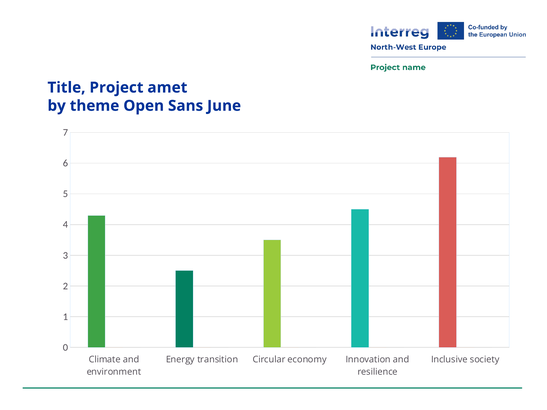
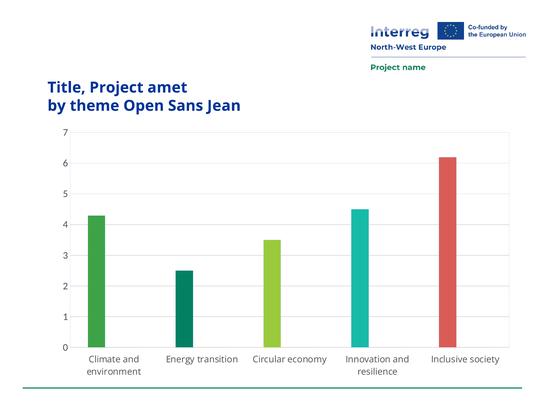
June: June -> Jean (224, 106)
